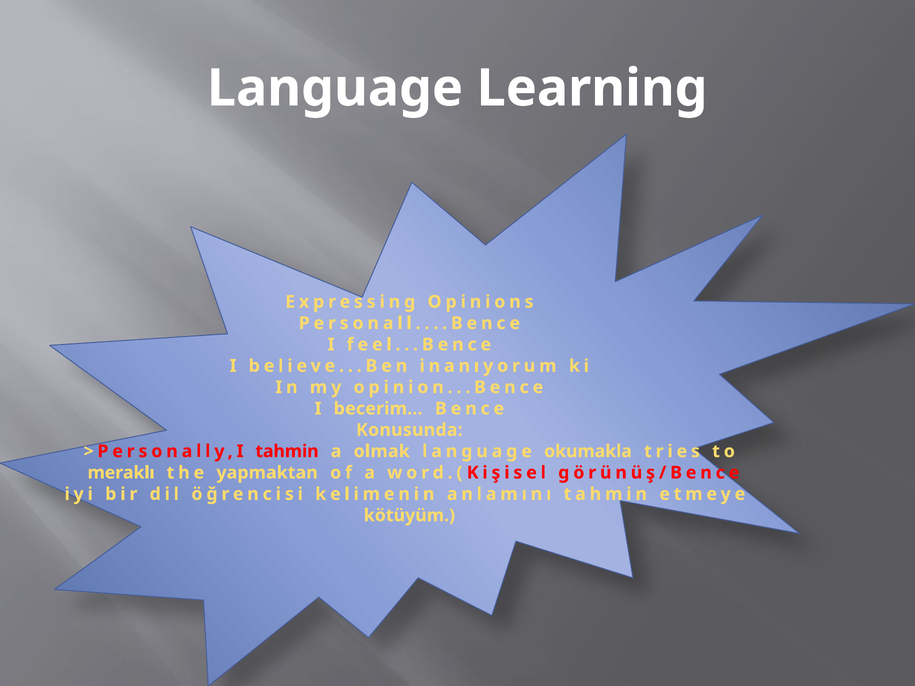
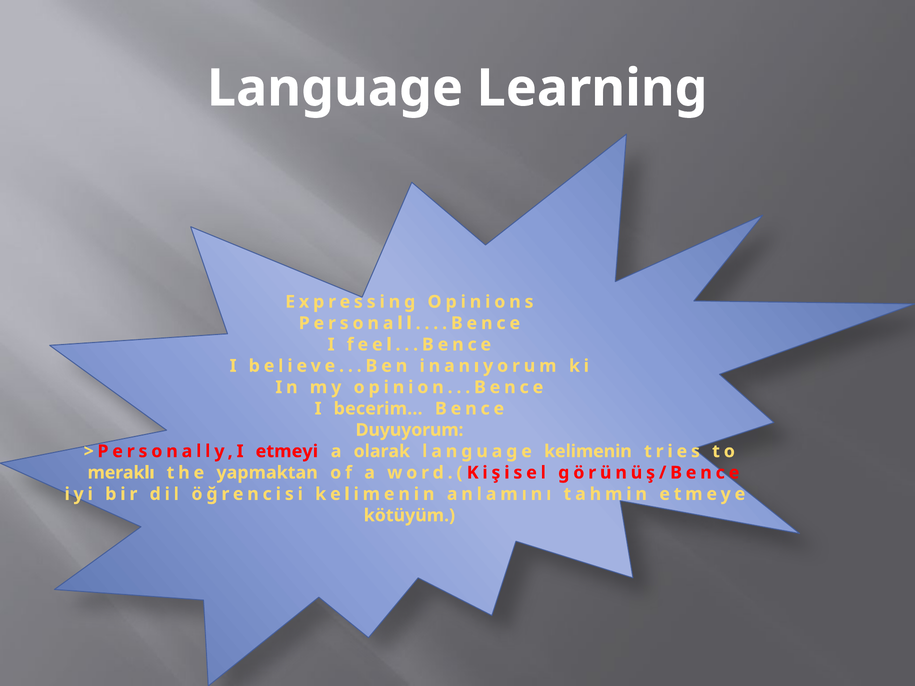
Konusunda: Konusunda -> Duyuyorum (410, 430)
>Personally,I tahmin: tahmin -> etmeyi (287, 451)
olmak: olmak -> olarak (382, 451)
language okumakla: okumakla -> kelimenin (588, 451)
